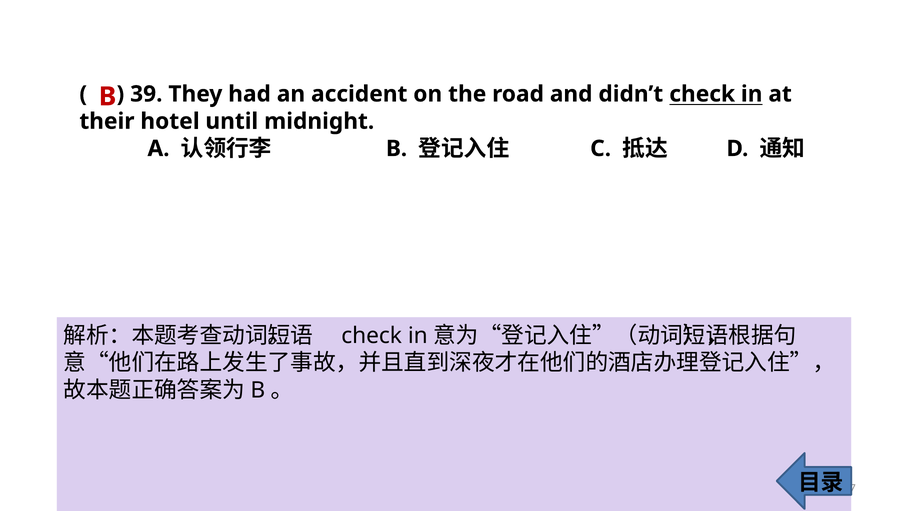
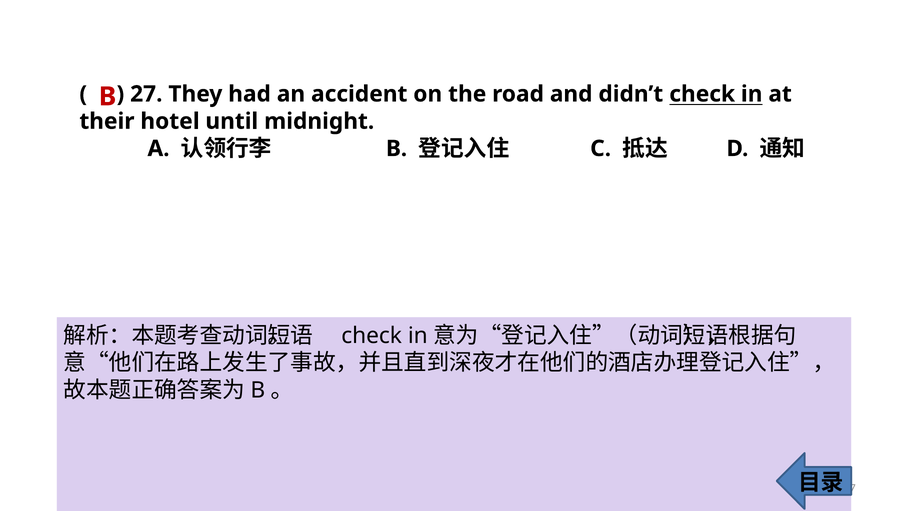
39: 39 -> 27 (146, 94)
